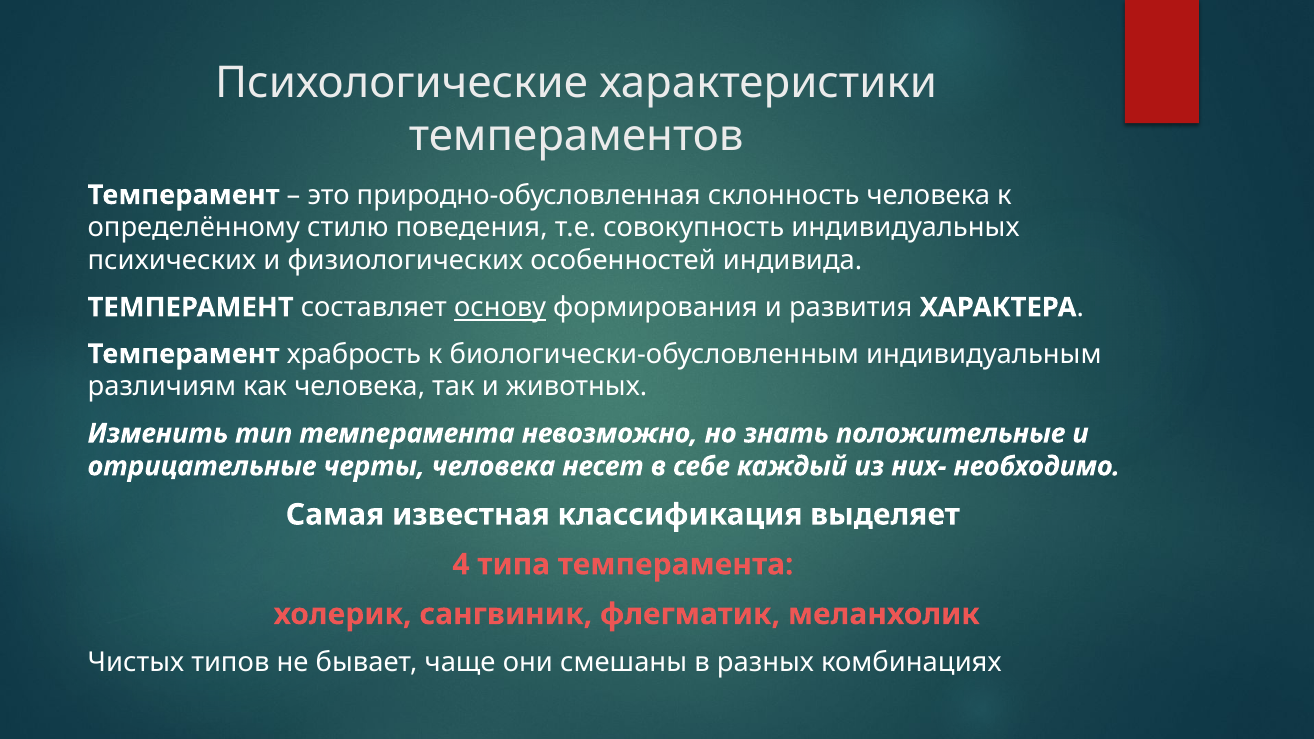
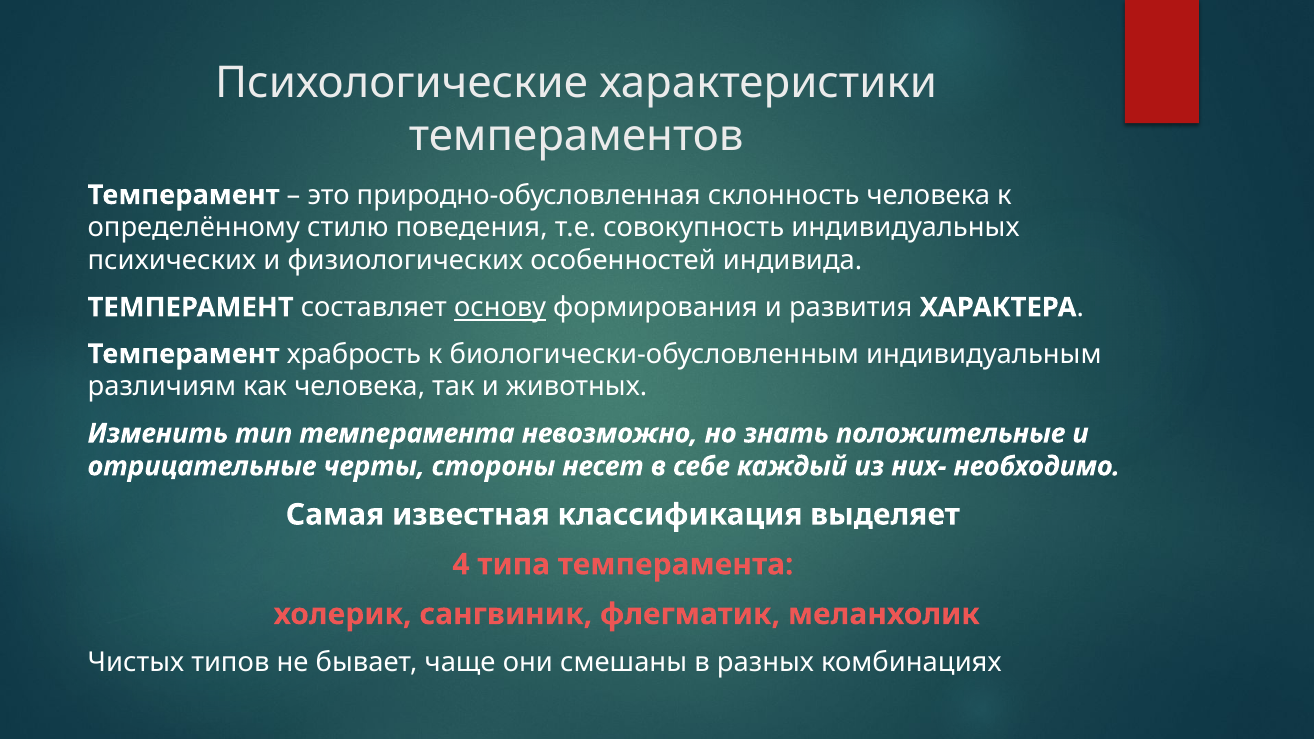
черты человека: человека -> стороны (493, 466)
